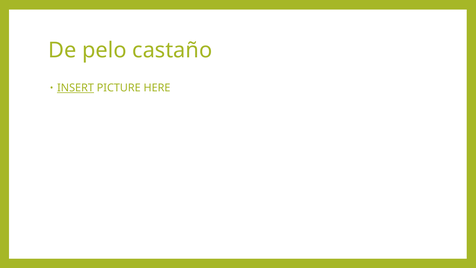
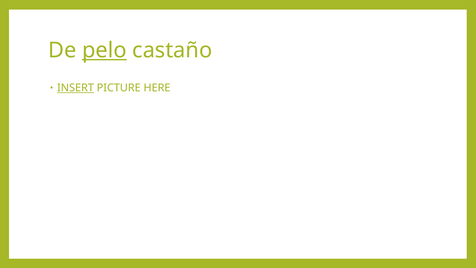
pelo underline: none -> present (104, 50)
